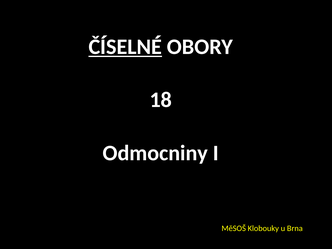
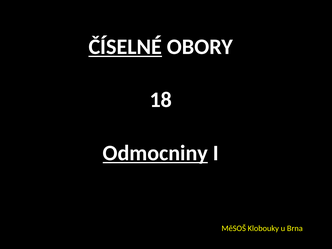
Odmocniny underline: none -> present (155, 153)
